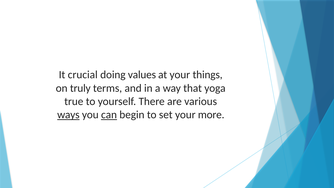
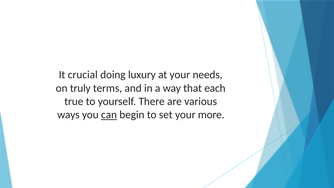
values: values -> luxury (142, 75)
things: things -> needs (208, 75)
yoga: yoga -> each (215, 88)
ways underline: present -> none (68, 115)
